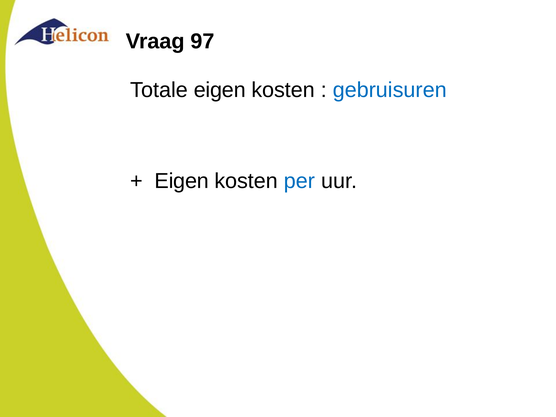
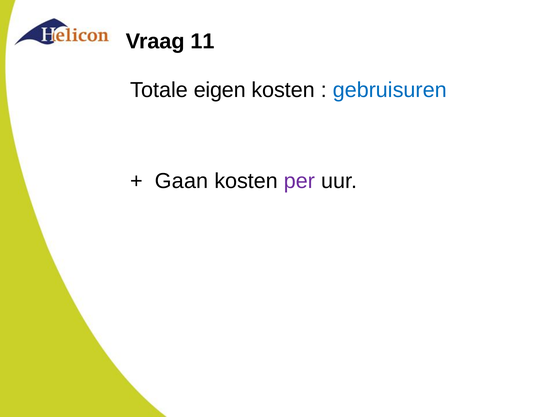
97: 97 -> 11 (203, 41)
Eigen: Eigen -> Gaan (182, 181)
per colour: blue -> purple (300, 181)
